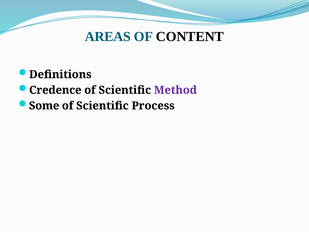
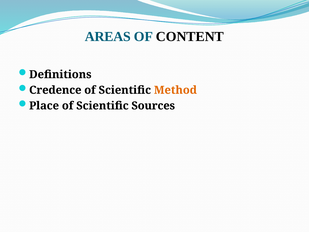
Method colour: purple -> orange (175, 90)
Some: Some -> Place (44, 106)
Process: Process -> Sources (153, 106)
